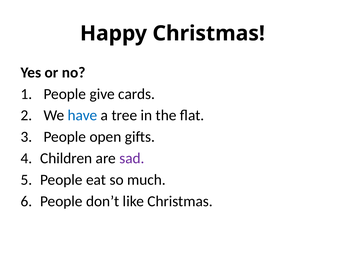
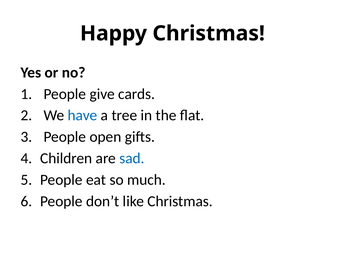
sad colour: purple -> blue (132, 158)
